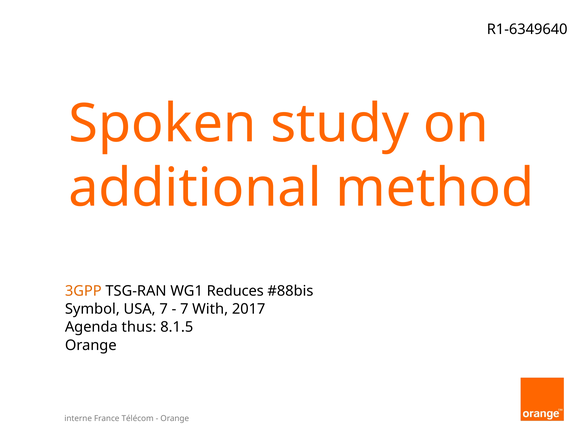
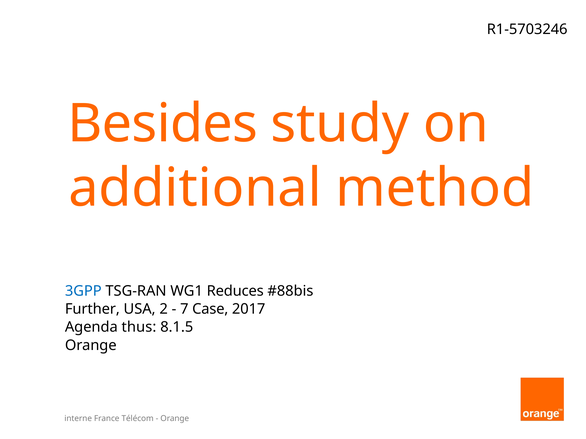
R1-6349640: R1-6349640 -> R1-5703246 (527, 29)
Spoken: Spoken -> Besides (163, 124)
3GPP colour: orange -> blue (83, 291)
Symbol: Symbol -> Further (92, 309)
USA 7: 7 -> 2 (164, 309)
With: With -> Case (210, 309)
